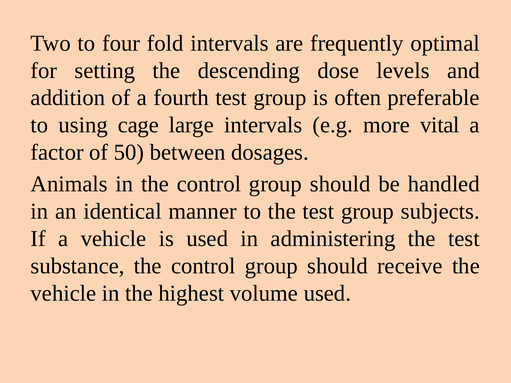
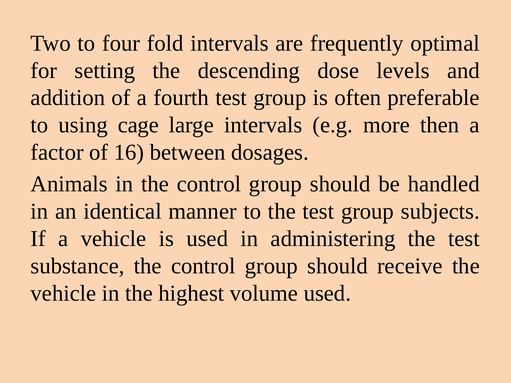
vital: vital -> then (440, 125)
50: 50 -> 16 (129, 152)
